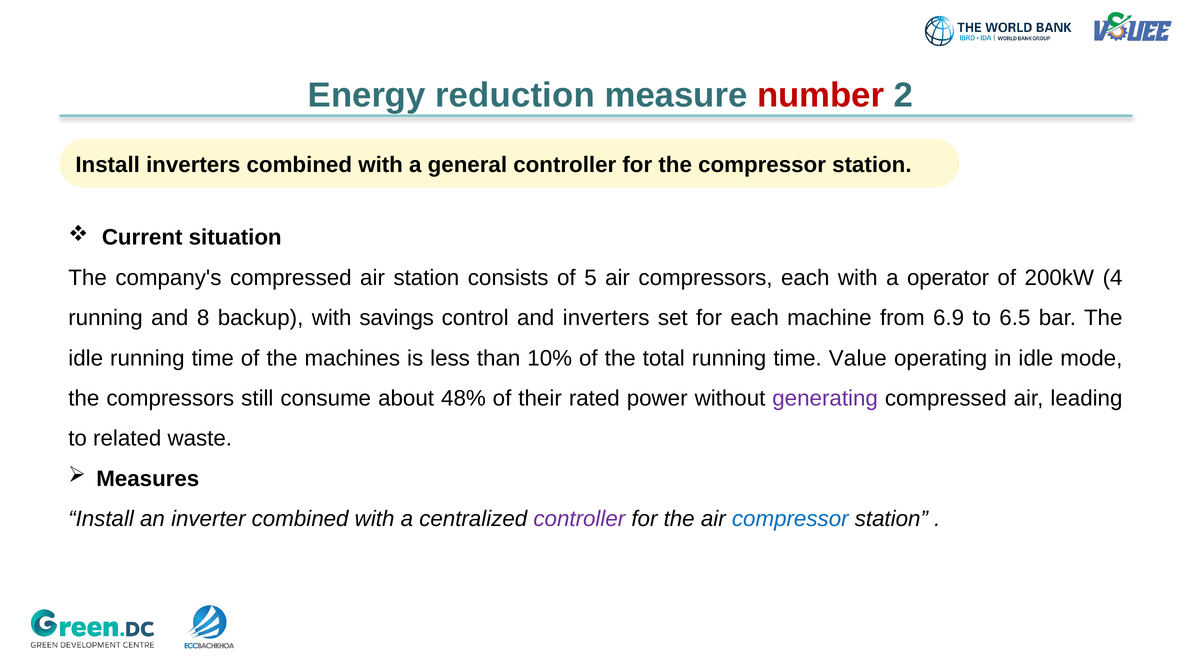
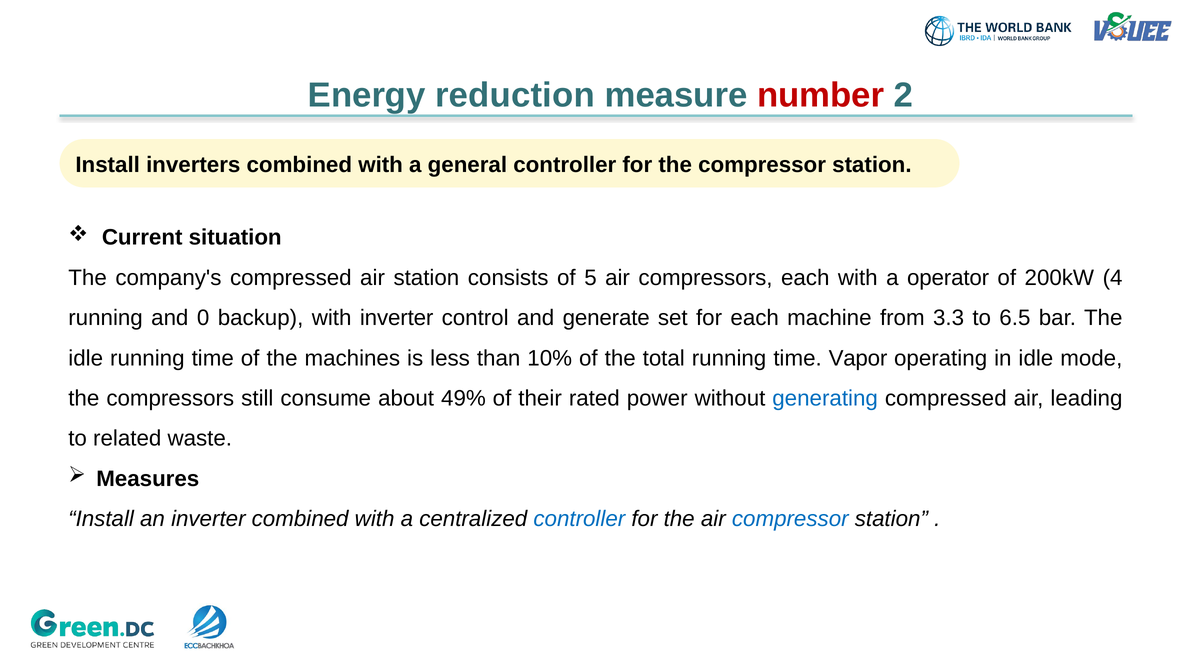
8: 8 -> 0 (203, 318)
with savings: savings -> inverter (397, 318)
and inverters: inverters -> generate (606, 318)
6.9: 6.9 -> 3.3 (949, 318)
Value: Value -> Vapor (858, 358)
48%: 48% -> 49% (463, 399)
generating colour: purple -> blue (825, 399)
controller colour: purple -> blue (579, 519)
